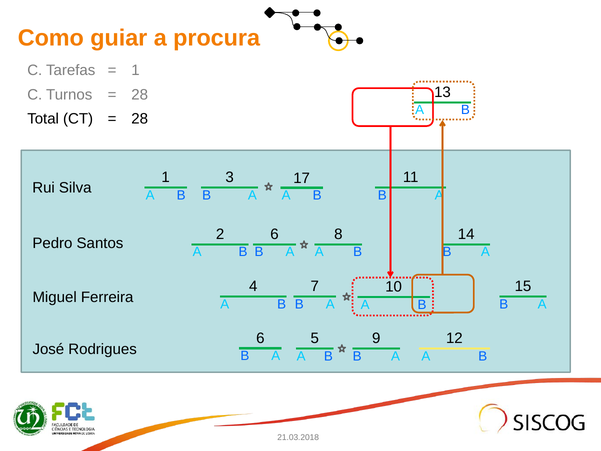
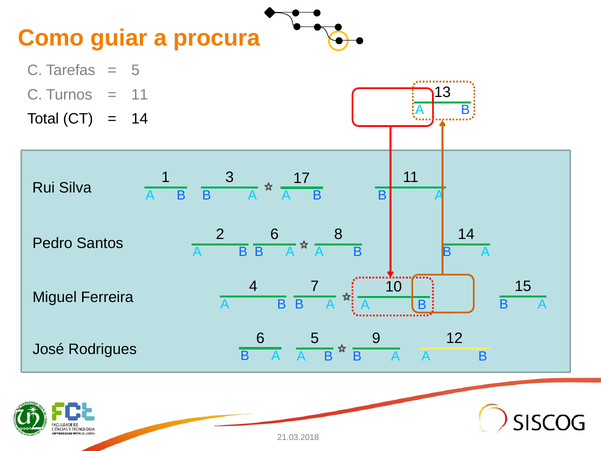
1: 1 -> 5 (136, 70)
28: 28 -> 11 (140, 94)
28: 28 -> 14 (140, 119)
